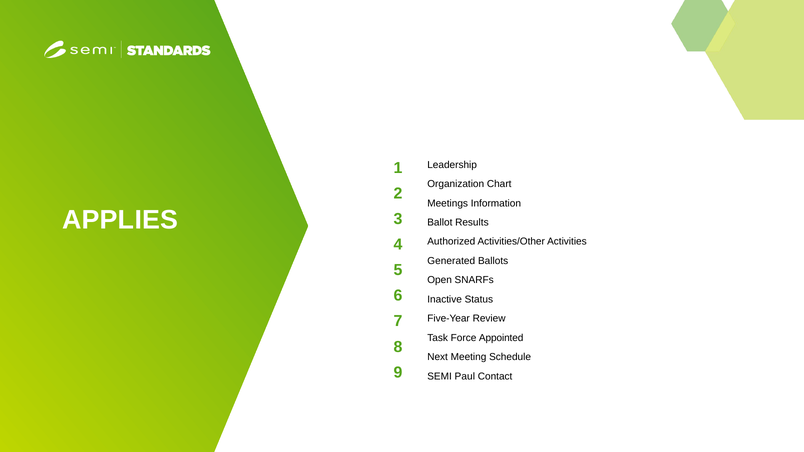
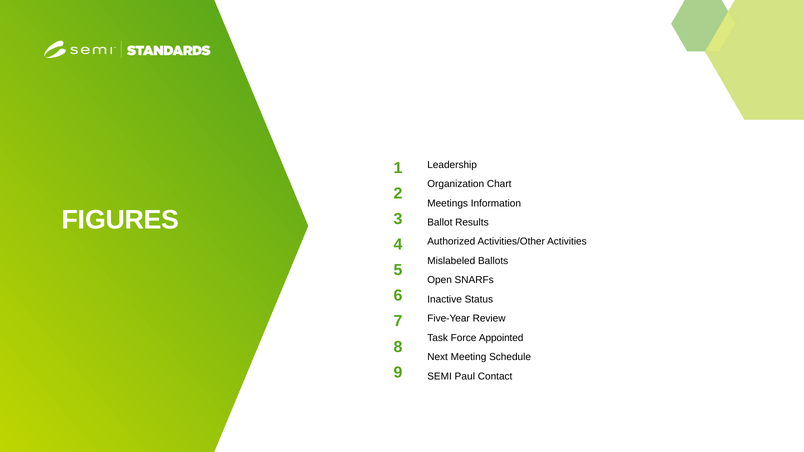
APPLIES: APPLIES -> FIGURES (120, 220)
Generated: Generated -> Mislabeled (451, 261)
